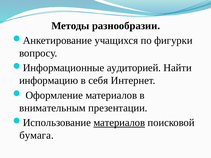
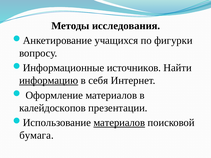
разнообразии: разнообразии -> исследования (126, 26)
аудиторией: аудиторией -> источников (134, 68)
информацию underline: none -> present (49, 81)
внимательным: внимательным -> калейдоскопов (52, 108)
